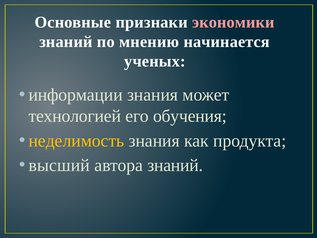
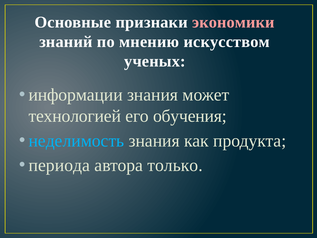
начинается: начинается -> искусством (227, 42)
неделимость colour: yellow -> light blue (76, 141)
высший: высший -> периода (59, 165)
автора знаний: знаний -> только (175, 165)
